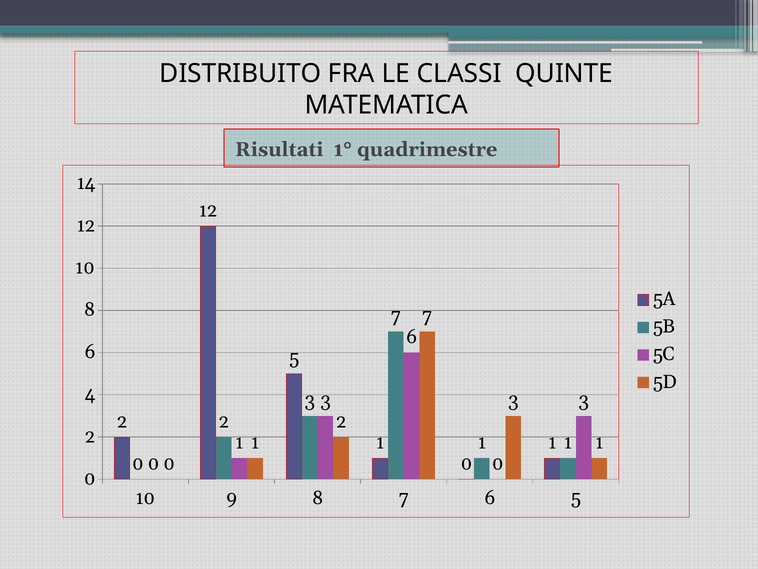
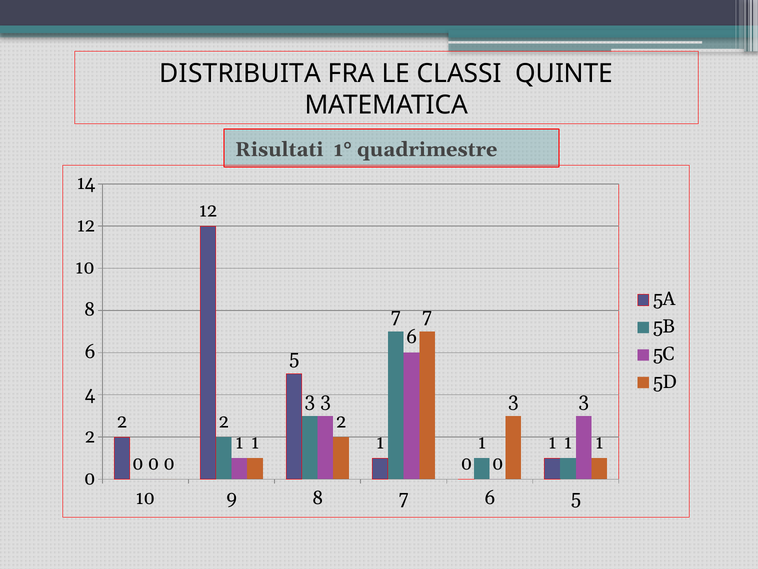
DISTRIBUITO: DISTRIBUITO -> DISTRIBUITA (240, 74)
